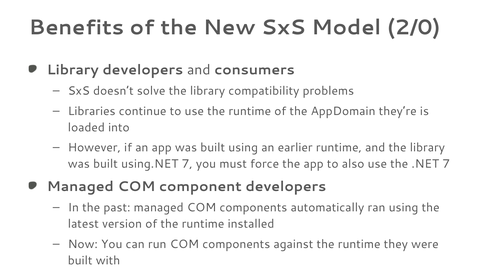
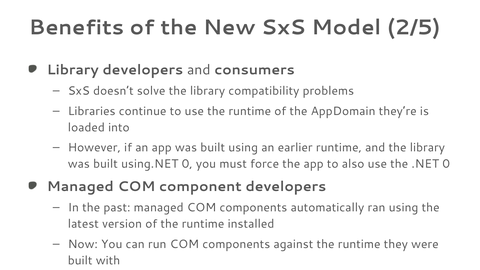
2/0: 2/0 -> 2/5 (414, 28)
using.NET 7: 7 -> 0 (187, 164)
.NET 7: 7 -> 0 (446, 164)
